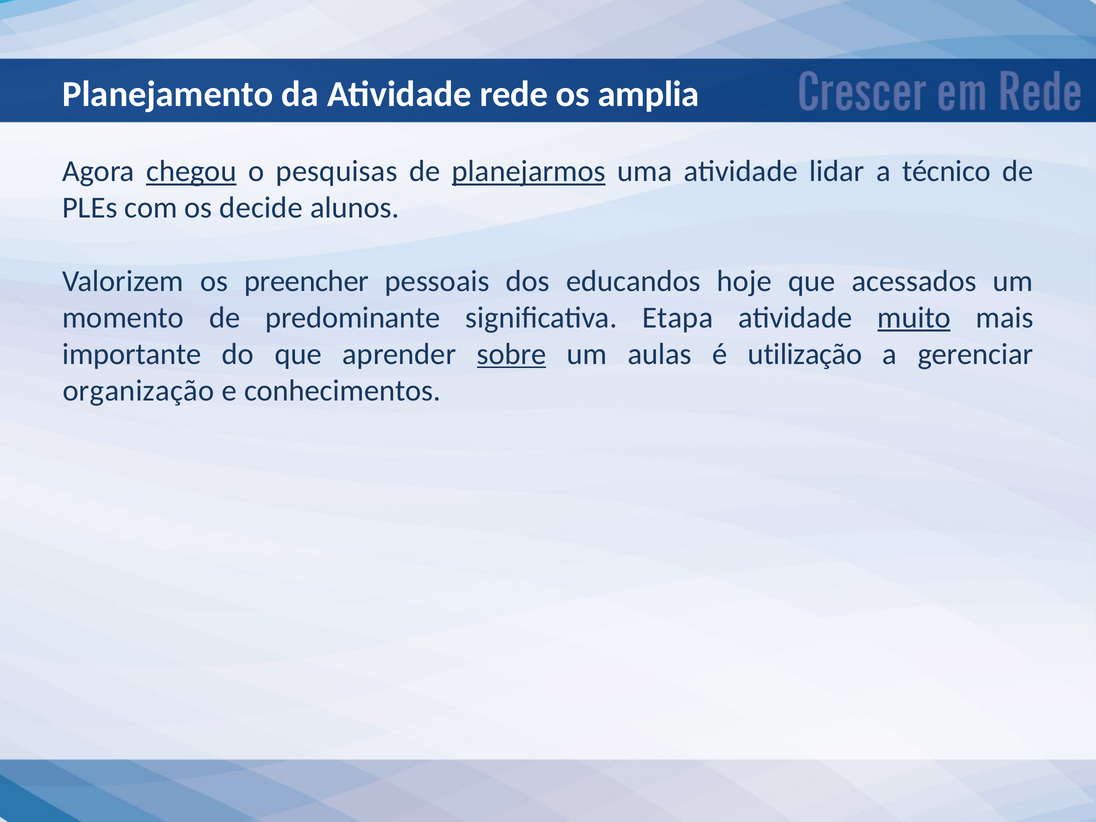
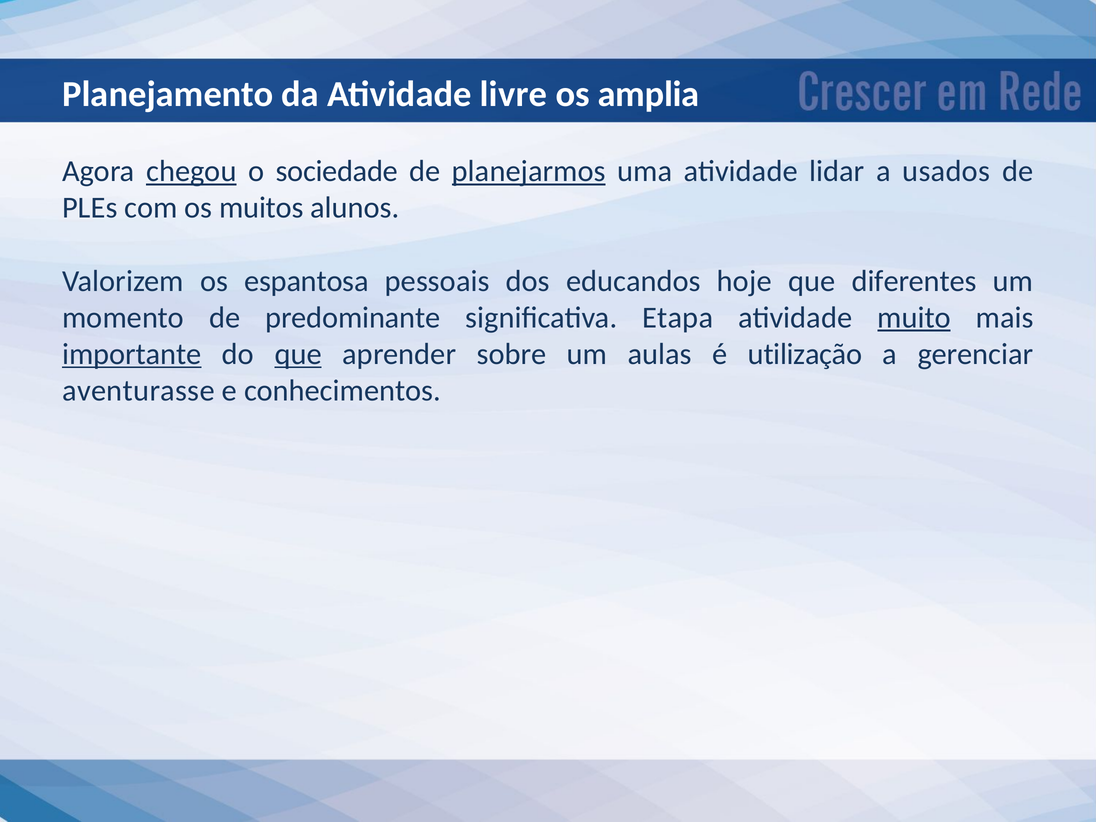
rede: rede -> livre (514, 94)
pesquisas: pesquisas -> sociedade (337, 171)
técnico: técnico -> usados (946, 171)
decide: decide -> muitos (261, 208)
preencher: preencher -> espantosa (307, 281)
acessados: acessados -> diferentes (914, 281)
importante underline: none -> present (132, 354)
que underline: none -> present (298, 354)
sobre underline: present -> none (512, 354)
organização: organização -> aventurasse (138, 391)
